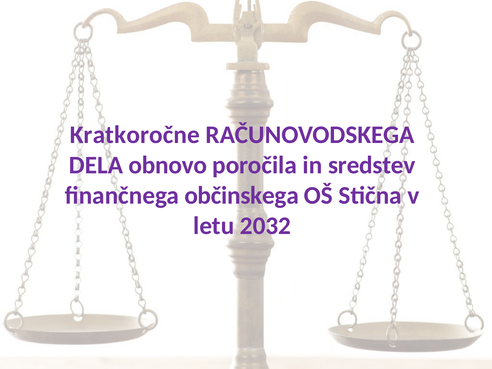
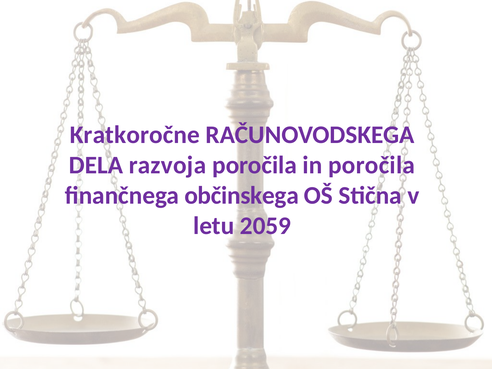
obnovo: obnovo -> razvoja (167, 165)
in sredstev: sredstev -> poročila (372, 165)
2032: 2032 -> 2059 (266, 226)
